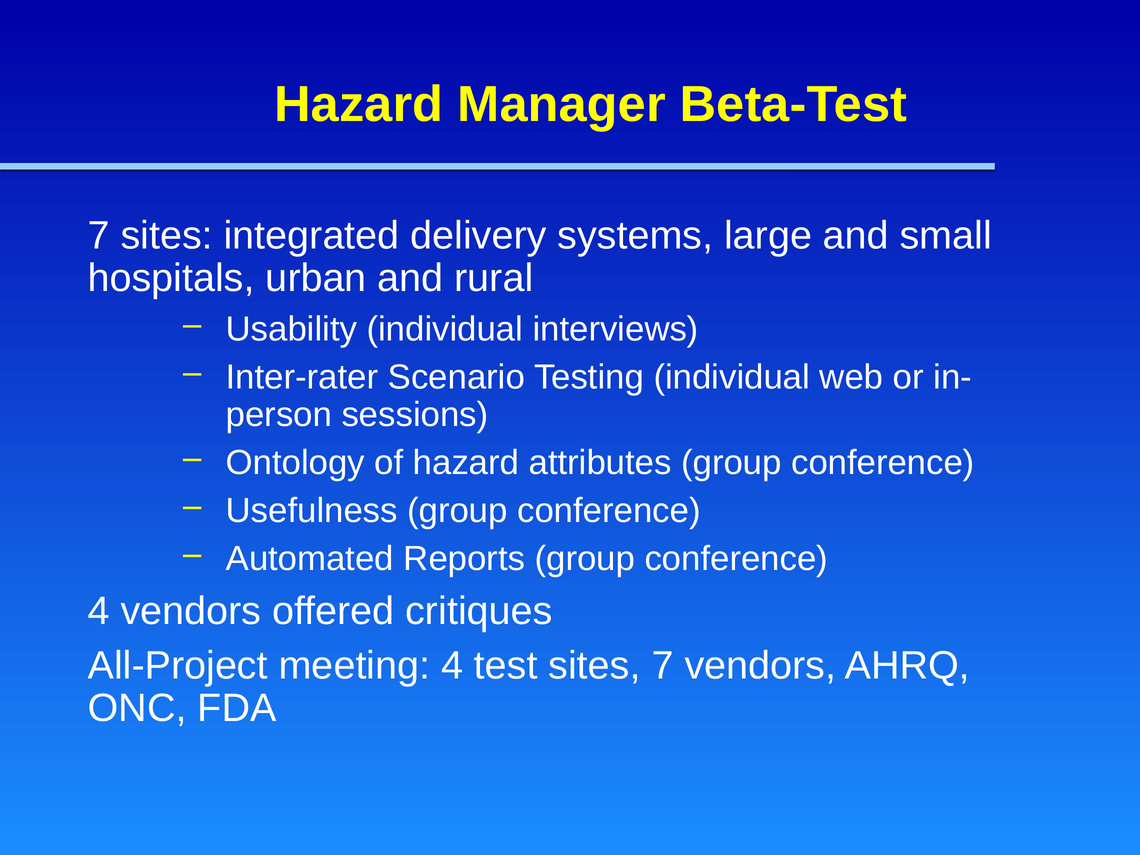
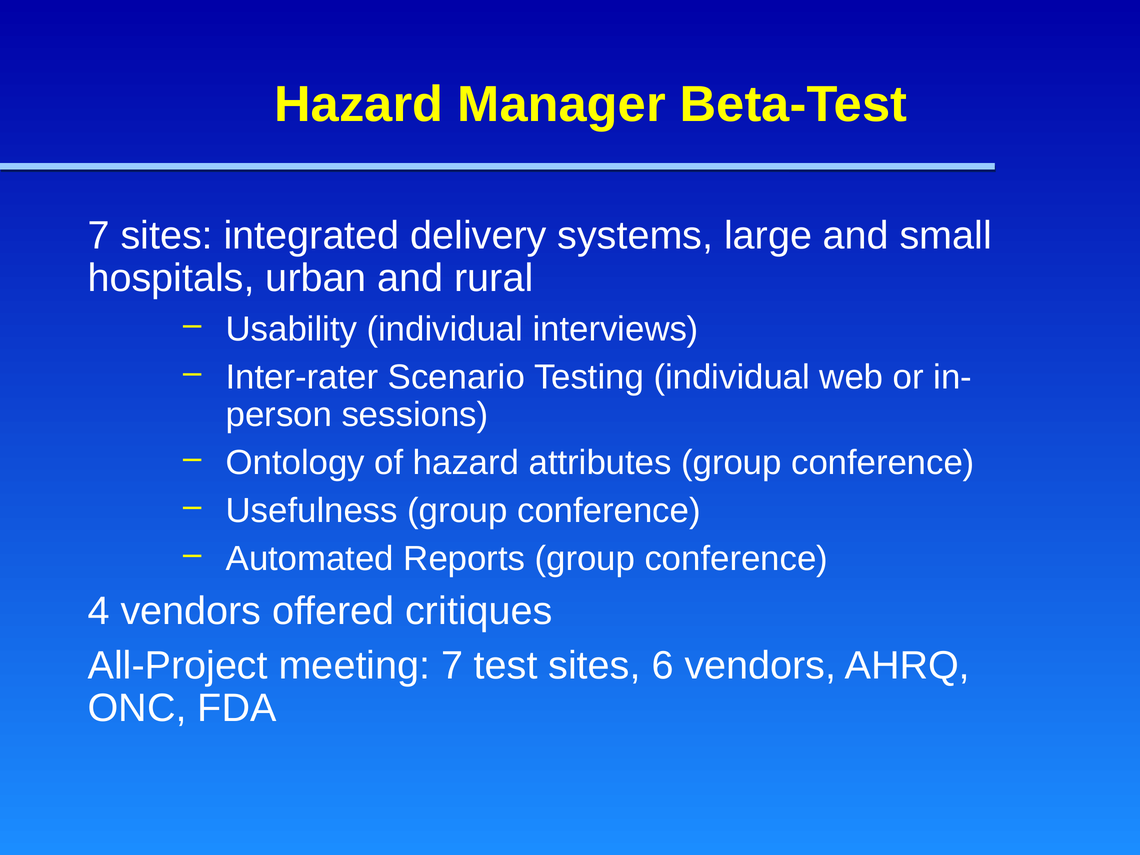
meeting 4: 4 -> 7 (452, 666)
sites 7: 7 -> 6 (663, 666)
